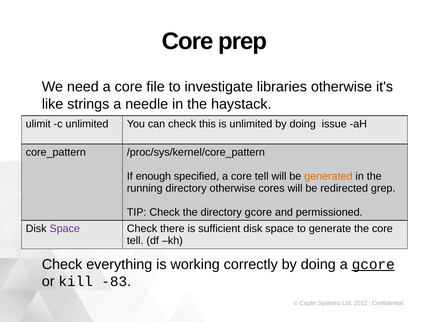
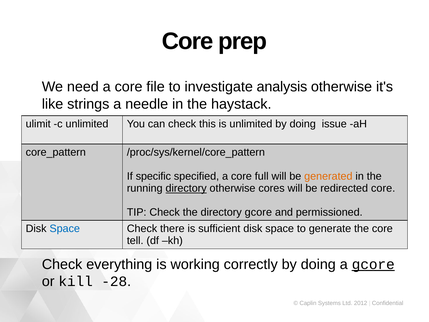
libraries: libraries -> analysis (282, 87)
enough: enough -> specific (153, 176)
a core tell: tell -> full (262, 176)
directory underline: none -> present (186, 188)
redirected grep: grep -> core (383, 188)
Space colour: purple -> blue (65, 229)
-83: -83 -> -28 (114, 281)
